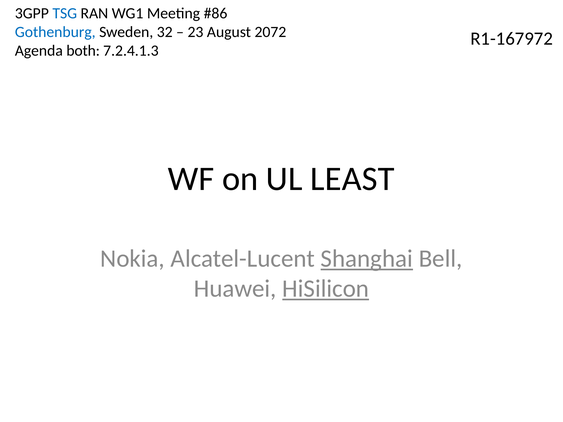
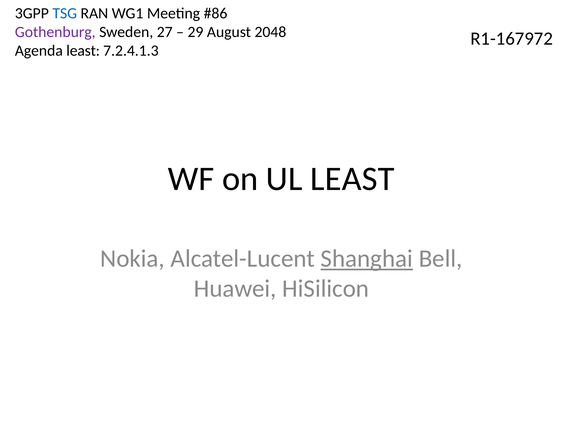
Gothenburg colour: blue -> purple (55, 32)
32: 32 -> 27 (165, 32)
23: 23 -> 29 (195, 32)
2072: 2072 -> 2048 (270, 32)
Agenda both: both -> least (83, 51)
HiSilicon underline: present -> none (326, 289)
